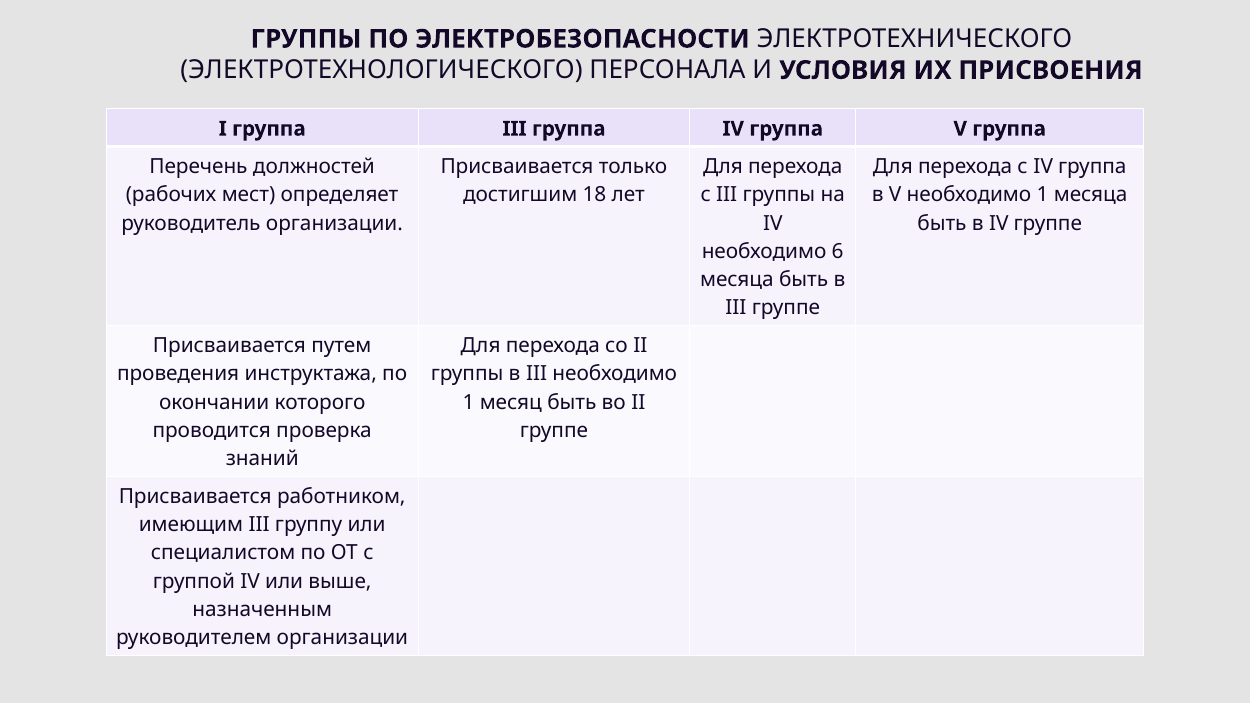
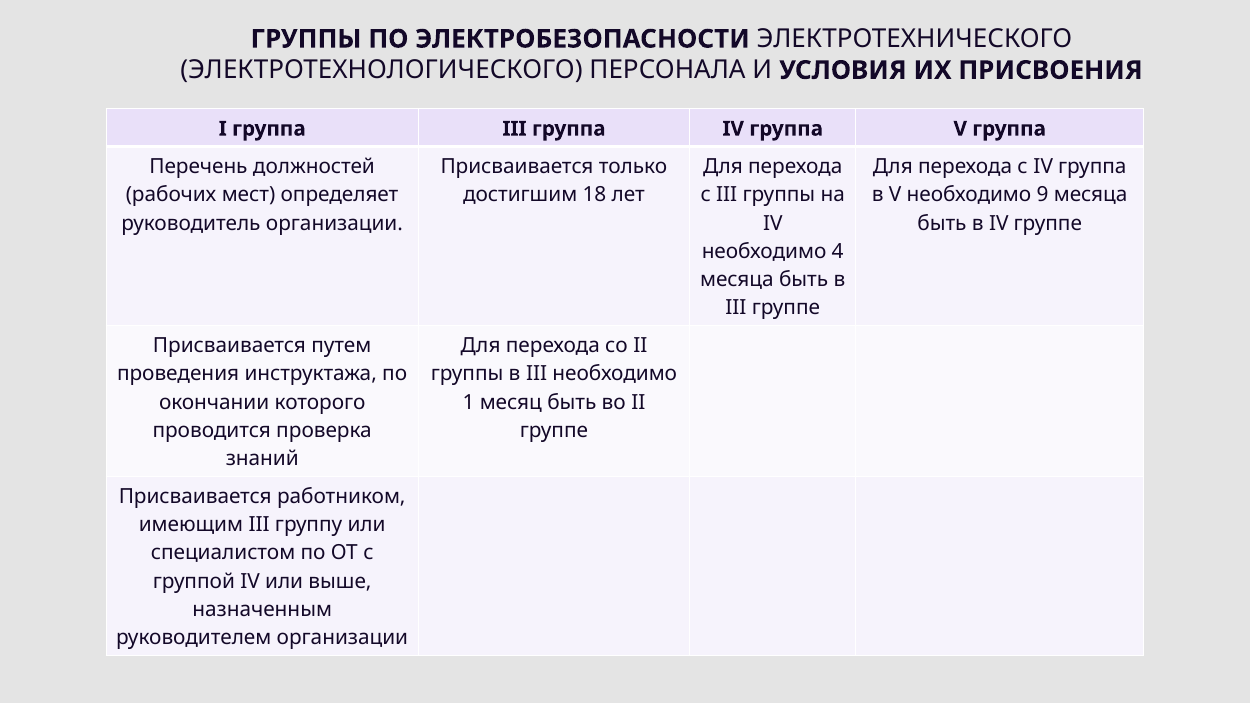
V необходимо 1: 1 -> 9 (1043, 195)
6: 6 -> 4 (838, 252)
